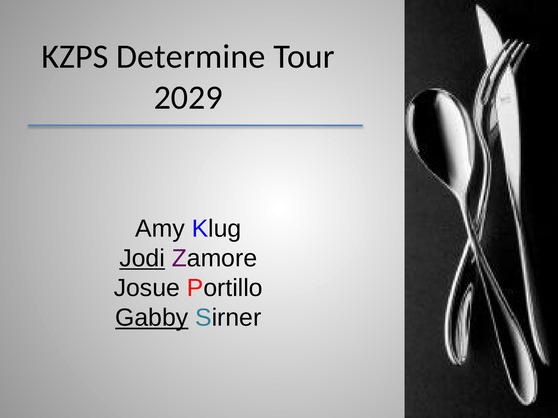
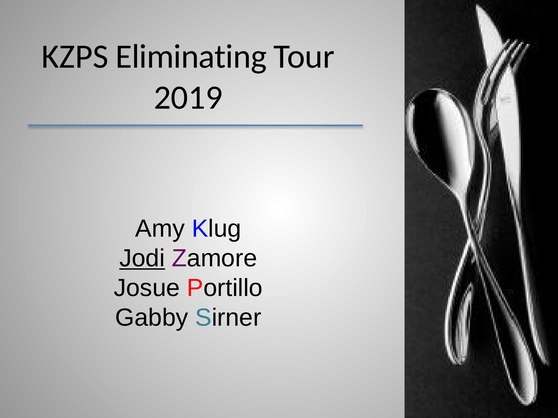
Determine: Determine -> Eliminating (191, 57)
2029: 2029 -> 2019 (188, 98)
Gabby underline: present -> none (152, 318)
